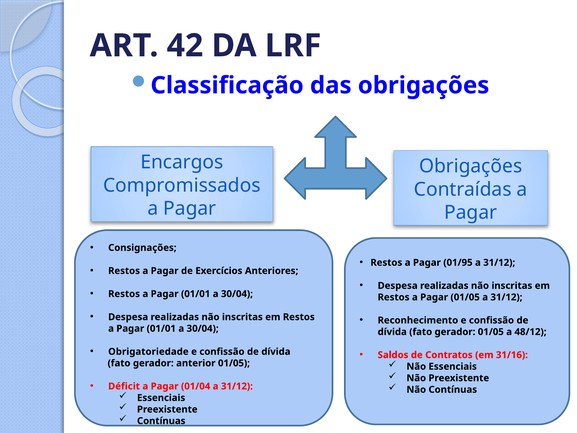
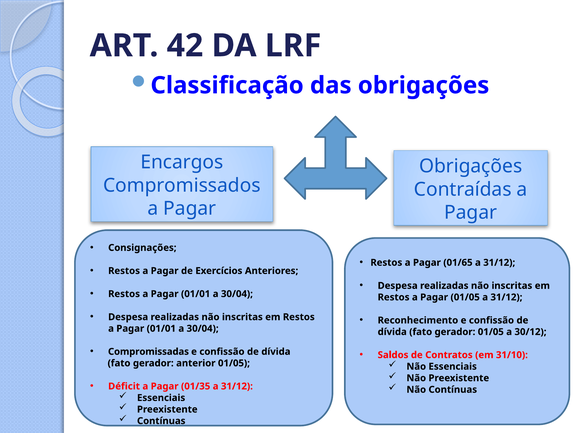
01/95: 01/95 -> 01/65 (458, 262)
48/12: 48/12 -> 30/12 (531, 332)
Obrigatoriedade: Obrigatoriedade -> Compromissadas (148, 351)
31/16: 31/16 -> 31/10 (512, 355)
01/04: 01/04 -> 01/35 (196, 386)
